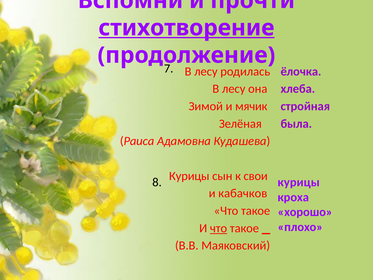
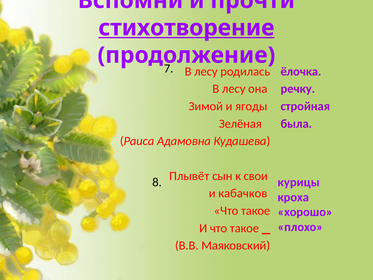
хлеба: хлеба -> речку (298, 89)
мячик: мячик -> ягоды (251, 106)
Курицы: Курицы -> Плывёт (189, 176)
что underline: present -> none (219, 228)
